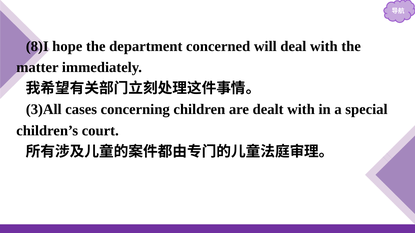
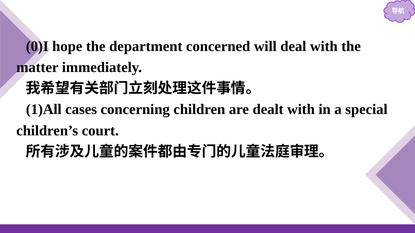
8)I: 8)I -> 0)I (37, 46)
3)All: 3)All -> 1)All (44, 110)
